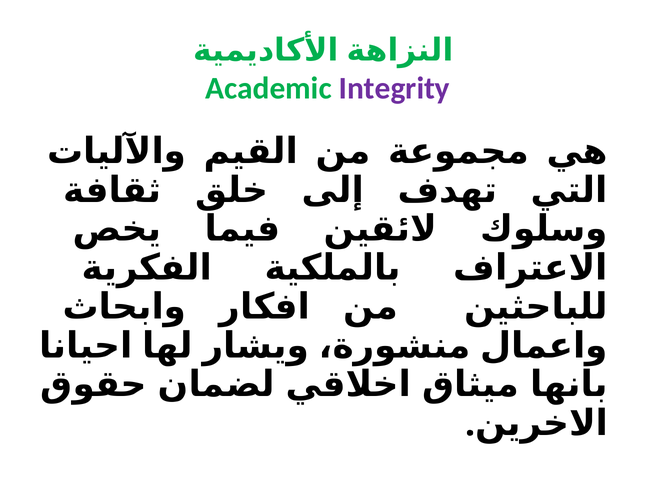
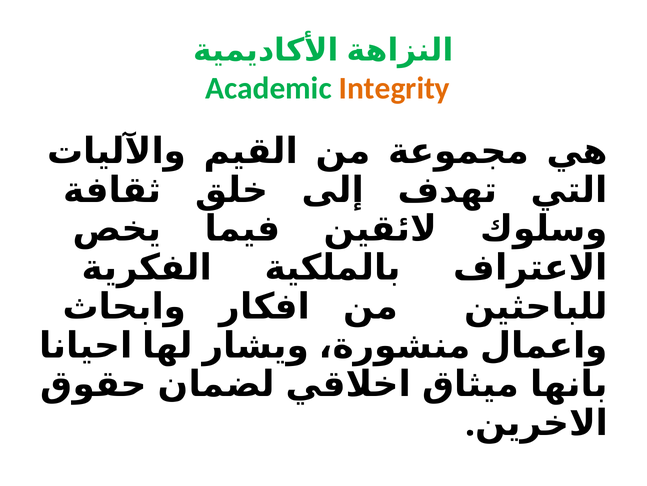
Integrity colour: purple -> orange (394, 88)
